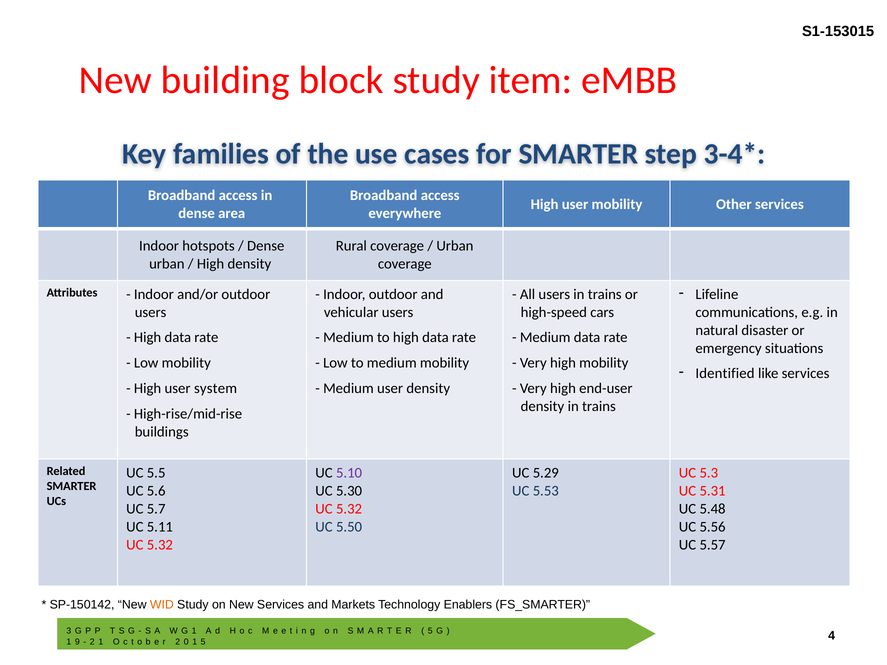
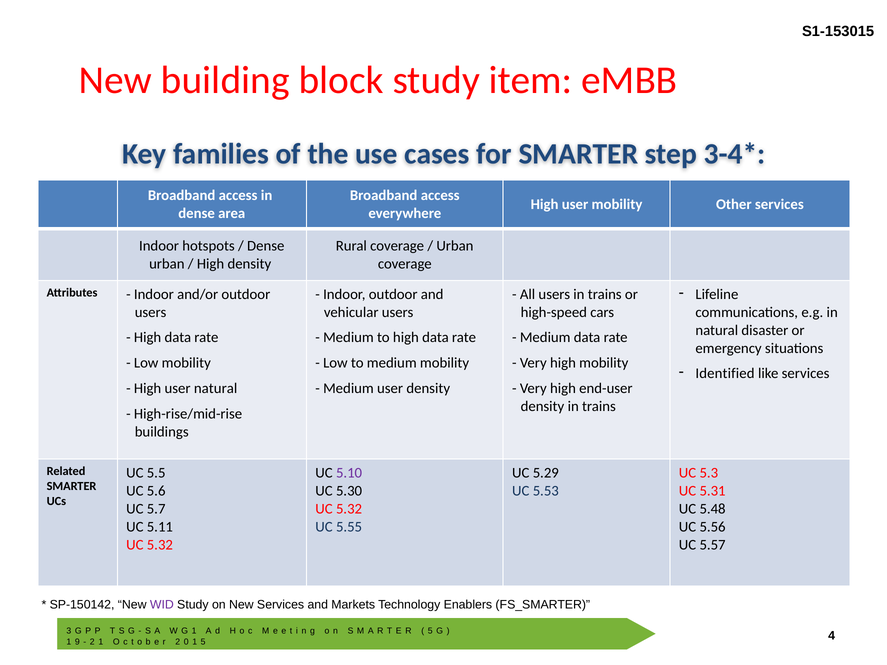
user system: system -> natural (216, 389)
5.50: 5.50 -> 5.55 (349, 527)
WID colour: orange -> purple (162, 605)
